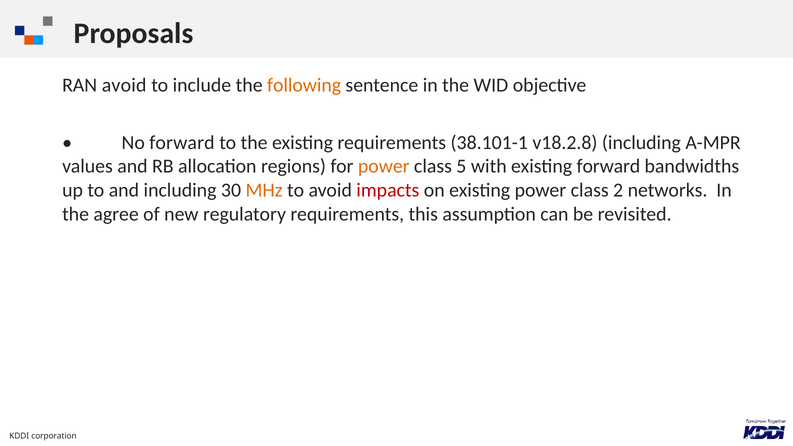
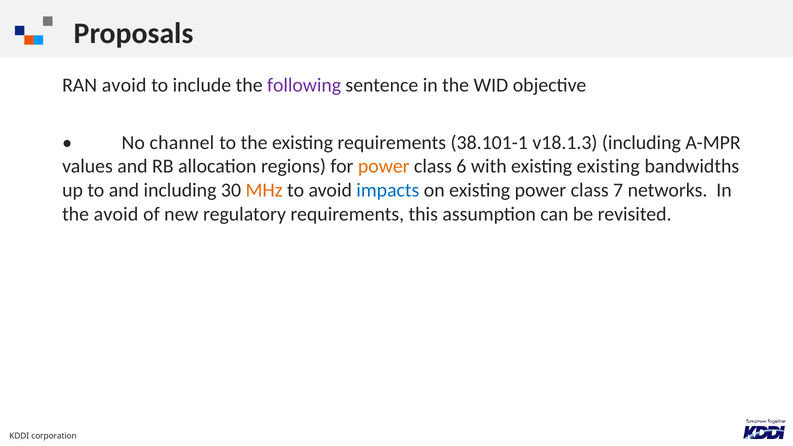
following colour: orange -> purple (304, 85)
No forward: forward -> channel (182, 143)
v18.2.8: v18.2.8 -> v18.1.3 (565, 143)
5: 5 -> 6 (461, 166)
existing forward: forward -> existing (608, 166)
impacts colour: red -> blue (388, 190)
class 2: 2 -> 7 (618, 190)
the agree: agree -> avoid (116, 214)
